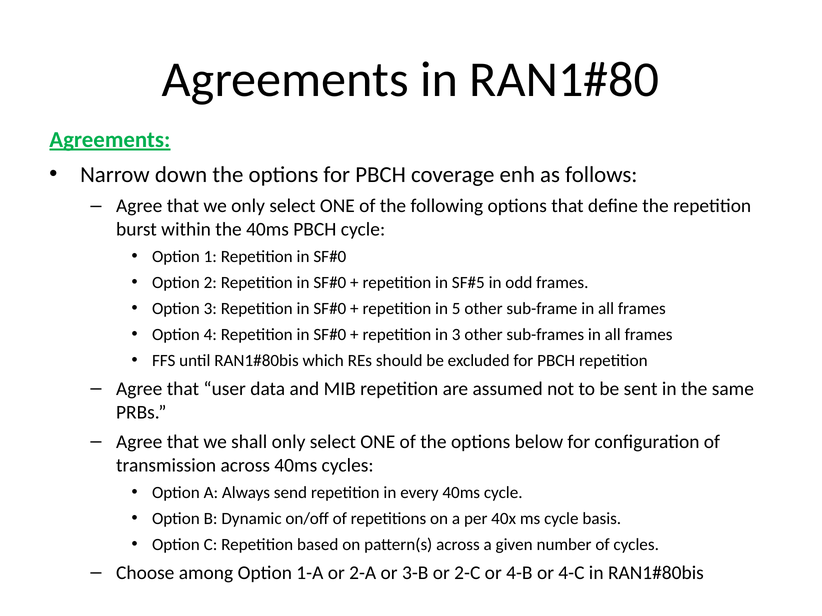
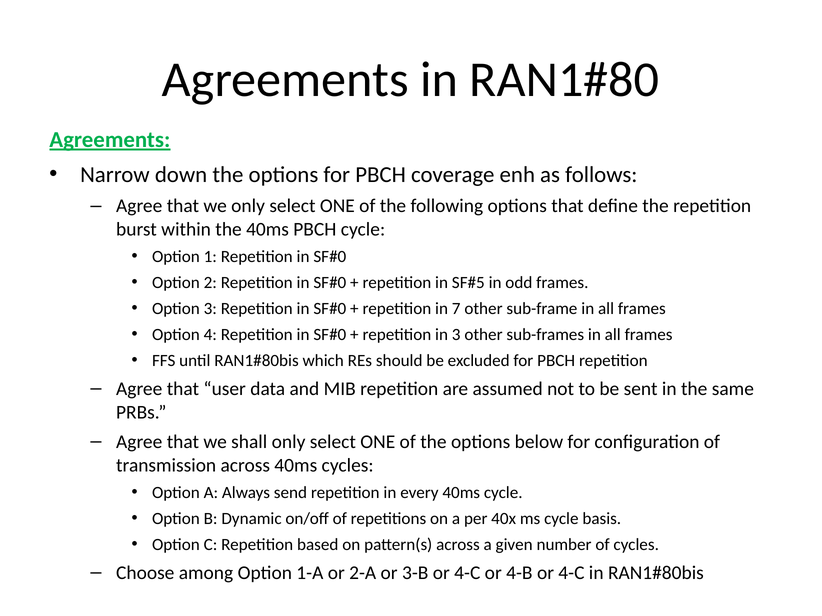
5: 5 -> 7 (456, 309)
3-B or 2-C: 2-C -> 4-C (467, 573)
